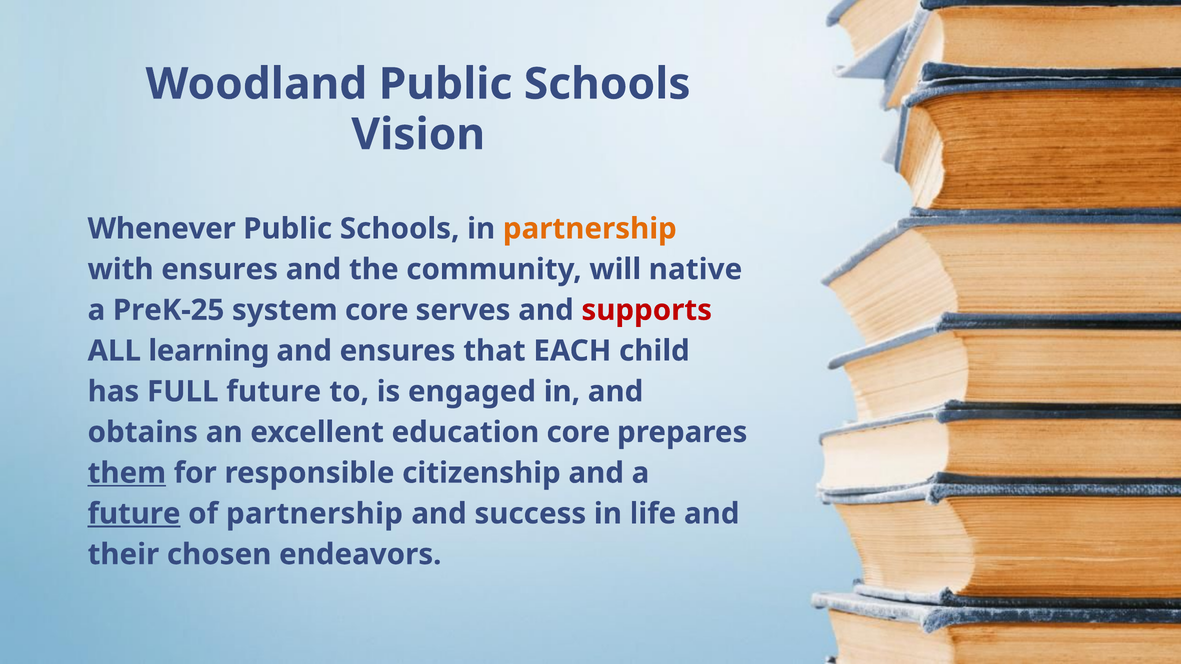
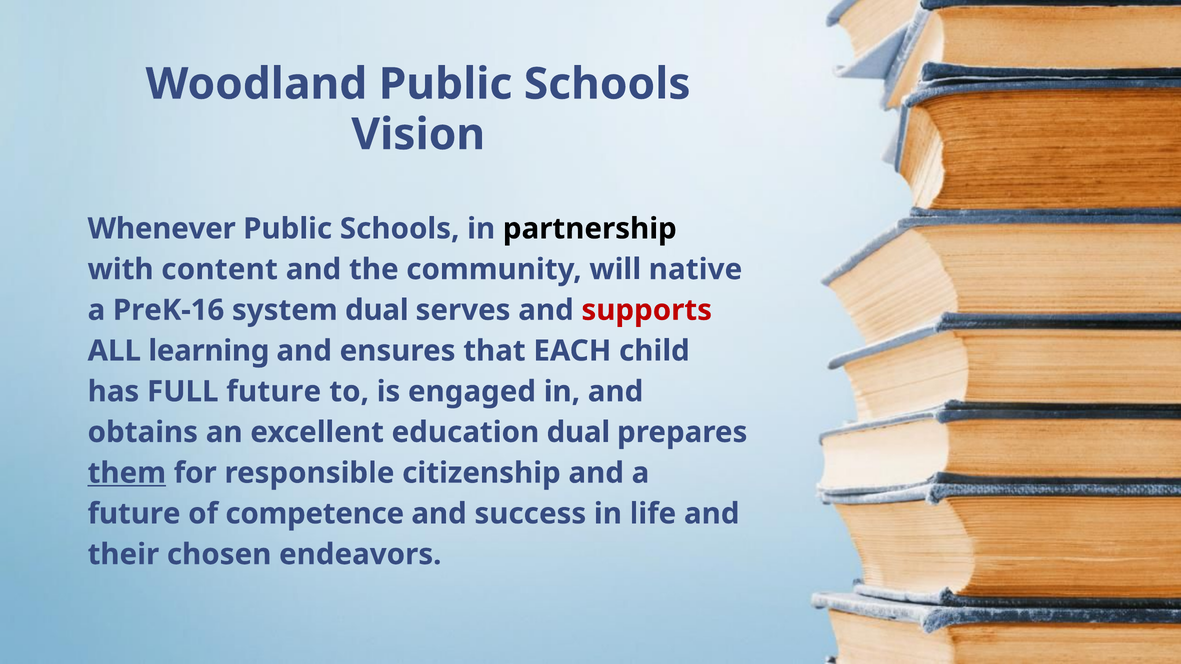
partnership colour: orange -> black (590, 229)
with ensures: ensures -> content (220, 270)
PreK-25: PreK-25 -> PreK-16 (169, 310)
system core: core -> dual (377, 310)
education core: core -> dual (578, 433)
future underline: present -> none (134, 514)
of partnership: partnership -> competence (315, 514)
